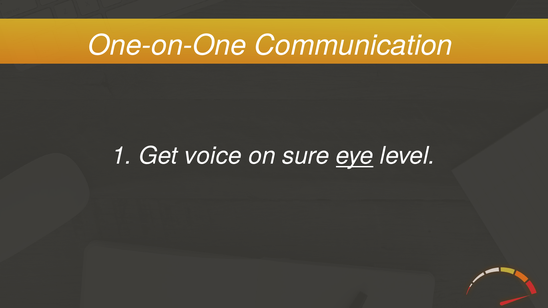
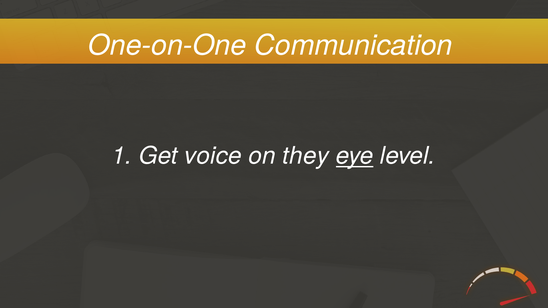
sure: sure -> they (306, 156)
